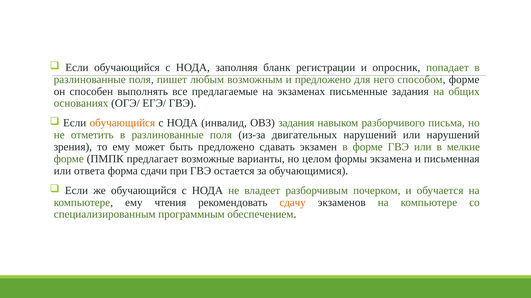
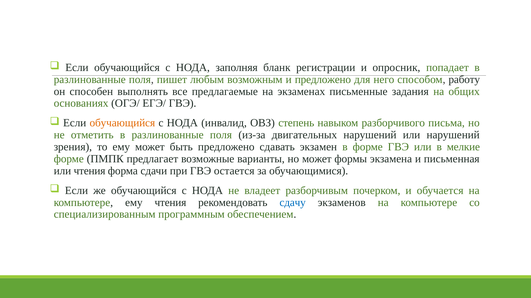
способом форме: форме -> работу (464, 80)
ОВЗ задания: задания -> степень (296, 123)
но целом: целом -> может (317, 159)
или ответа: ответа -> чтения (90, 171)
сдачу colour: orange -> blue (293, 203)
